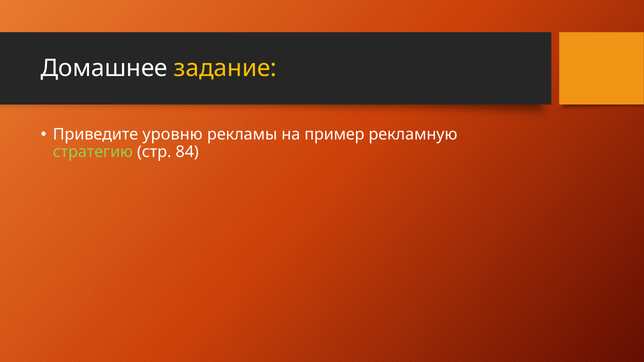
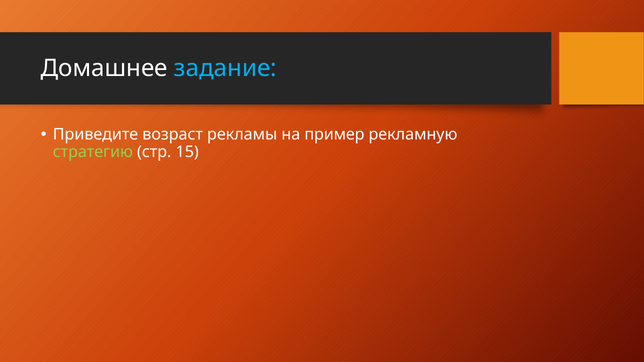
задание colour: yellow -> light blue (225, 68)
уровню: уровню -> возраст (173, 134)
84: 84 -> 15 (187, 152)
